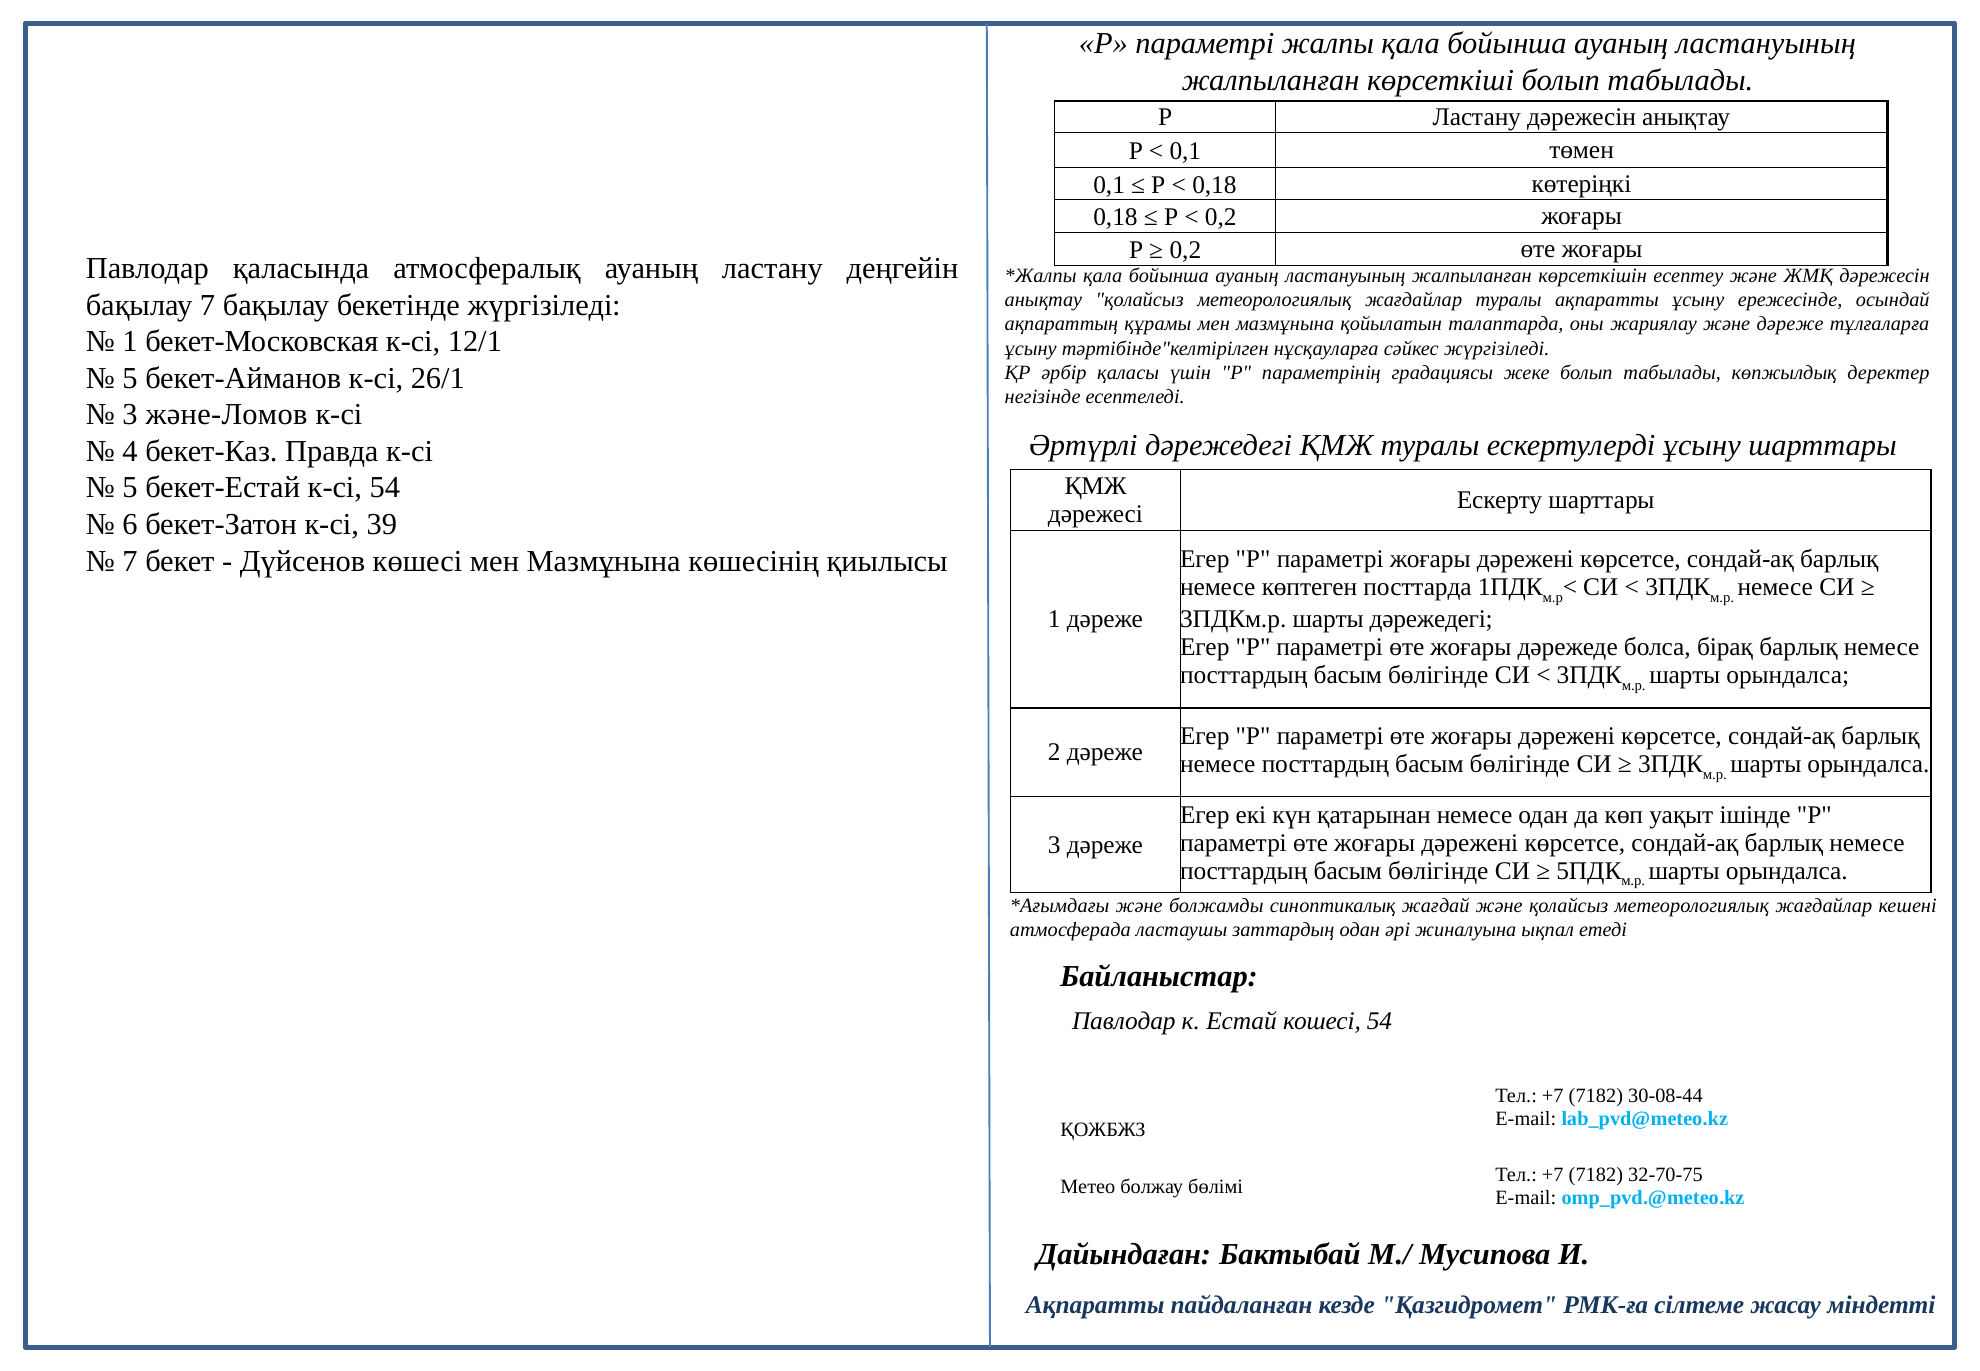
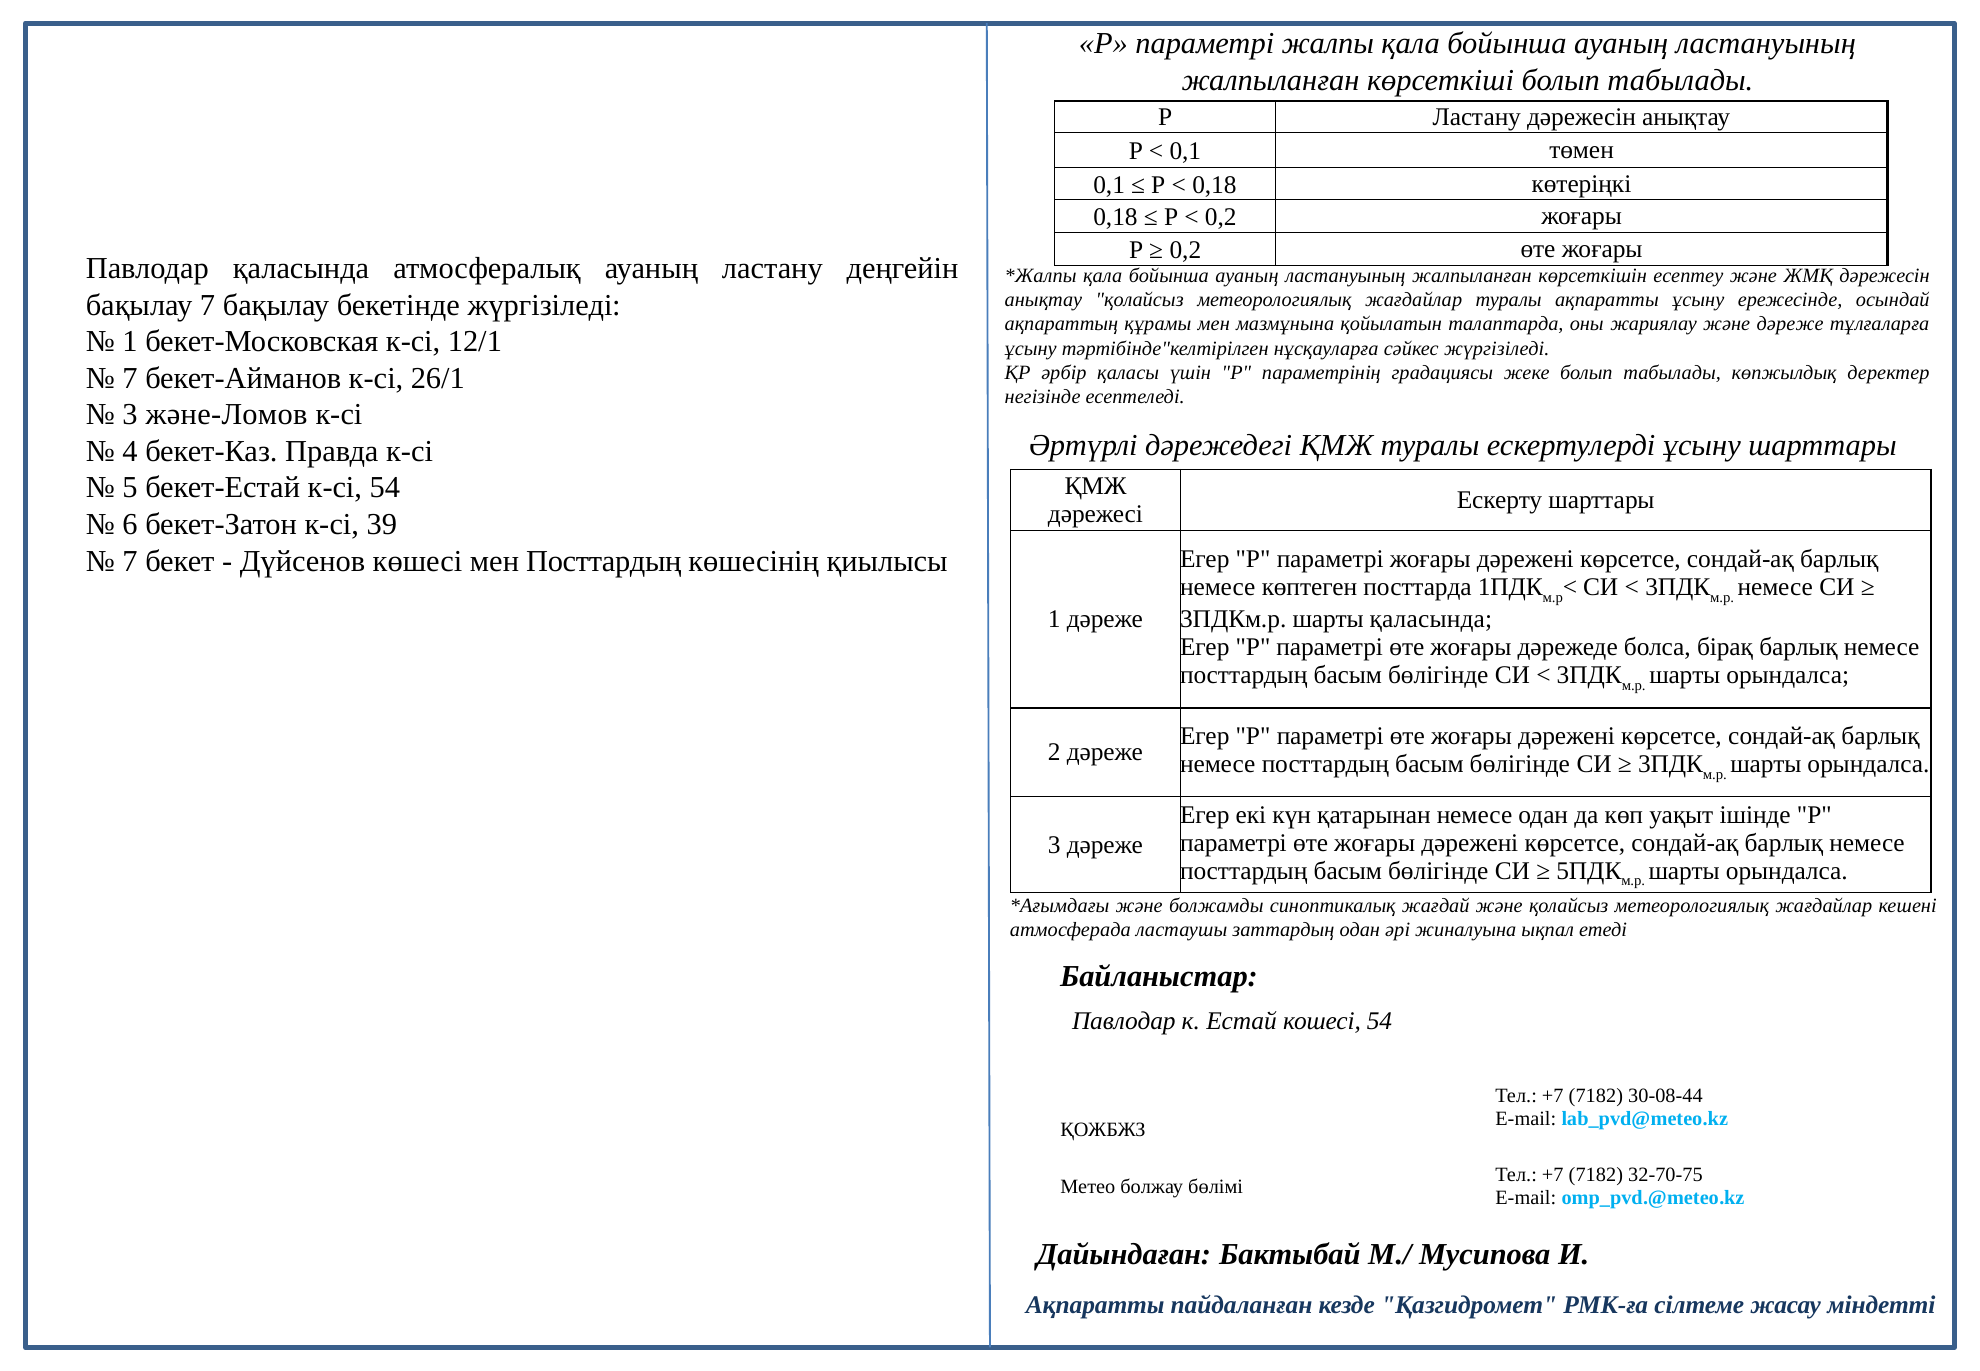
5: 5 -> 7 (130, 378)
көшесі мен Мазмұнына: Мазмұнына -> Посттардың (604, 561)
шарты дәрежедегі: дәрежедегі -> қаласында (1431, 619)
